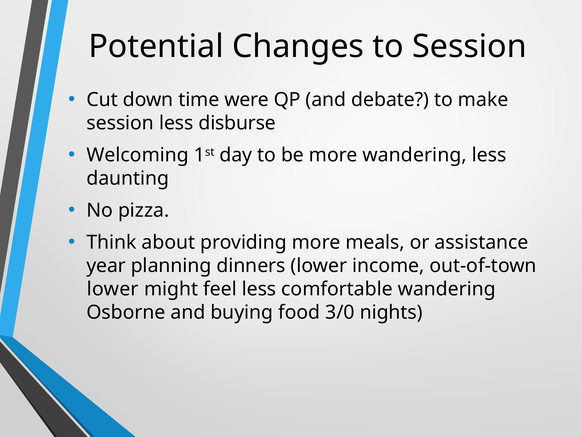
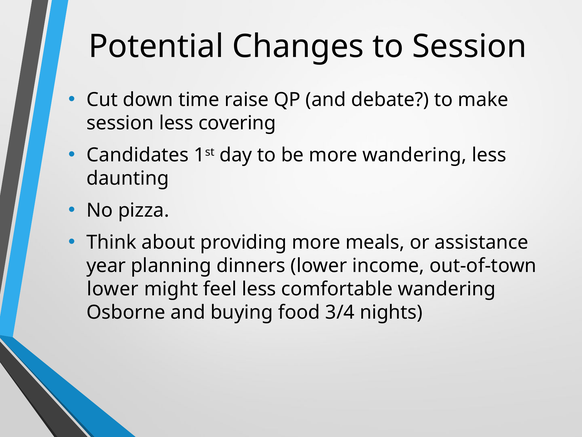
were: were -> raise (247, 100)
disburse: disburse -> covering (237, 123)
Welcoming: Welcoming -> Candidates (138, 155)
3/0: 3/0 -> 3/4 (340, 312)
